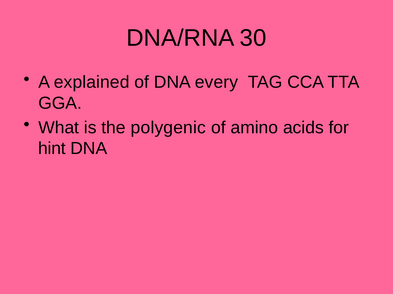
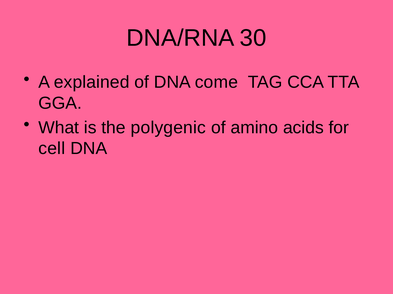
every: every -> come (216, 82)
hint: hint -> cell (52, 149)
